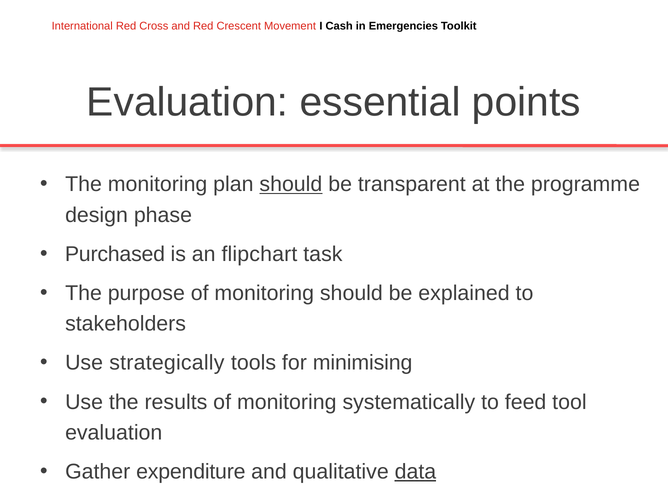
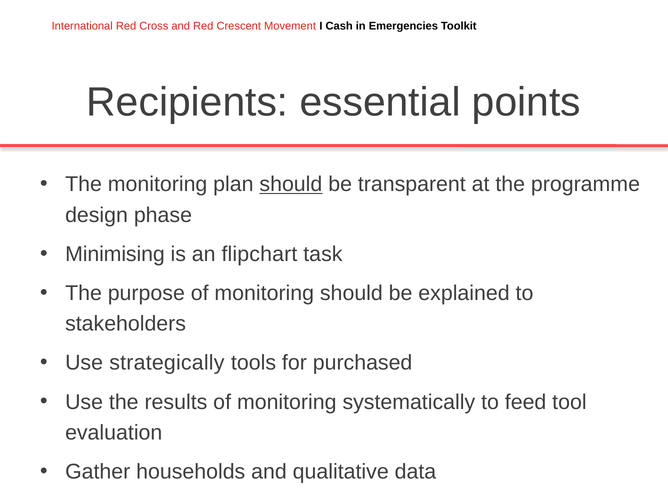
Evaluation: Evaluation -> Recipients (187, 102)
Purchased: Purchased -> Minimising (115, 254)
minimising: minimising -> purchased (363, 363)
expenditure: expenditure -> households (191, 472)
data underline: present -> none (415, 472)
